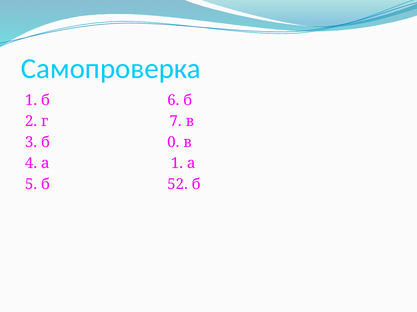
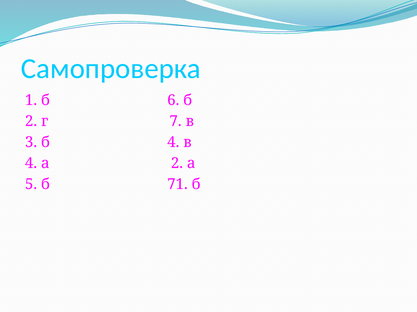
б 0: 0 -> 4 (173, 143)
а 1: 1 -> 2 (177, 164)
52: 52 -> 71 (177, 185)
